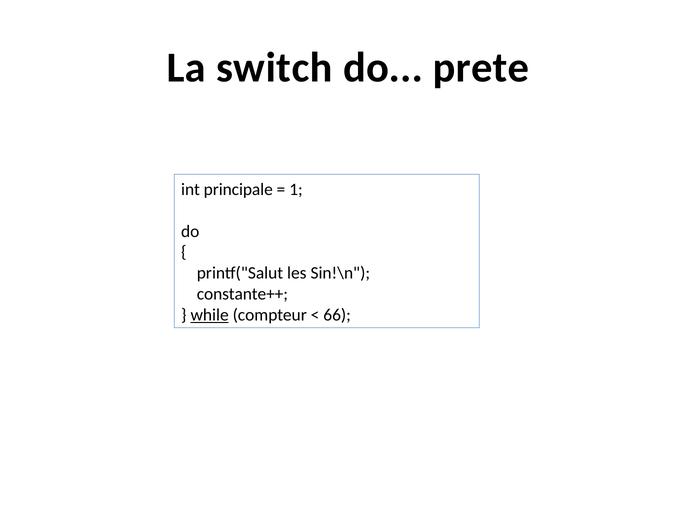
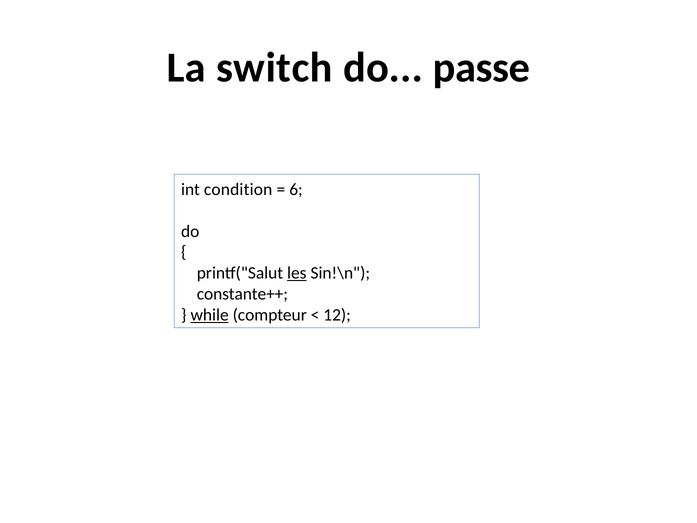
prete: prete -> passe (481, 67)
principale: principale -> condition (238, 189)
1: 1 -> 6 (296, 189)
les underline: none -> present (297, 273)
66: 66 -> 12 (337, 315)
